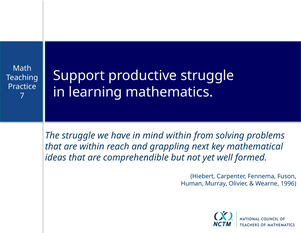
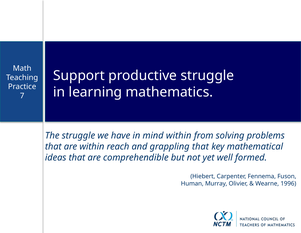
grappling next: next -> that (200, 146)
